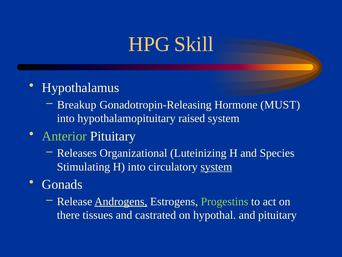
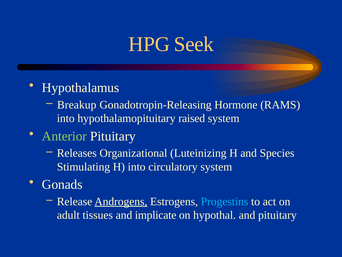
Skill: Skill -> Seek (194, 44)
MUST: MUST -> RAMS (280, 105)
system underline: present -> none (216, 167)
Progestins colour: light green -> light blue (225, 201)
there: there -> adult (68, 215)
castrated: castrated -> implicate (156, 215)
